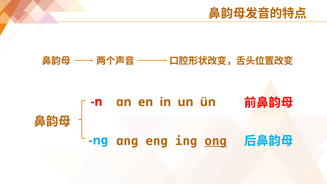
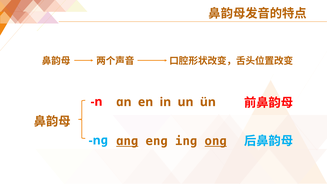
ɑnɡ underline: none -> present (127, 141)
